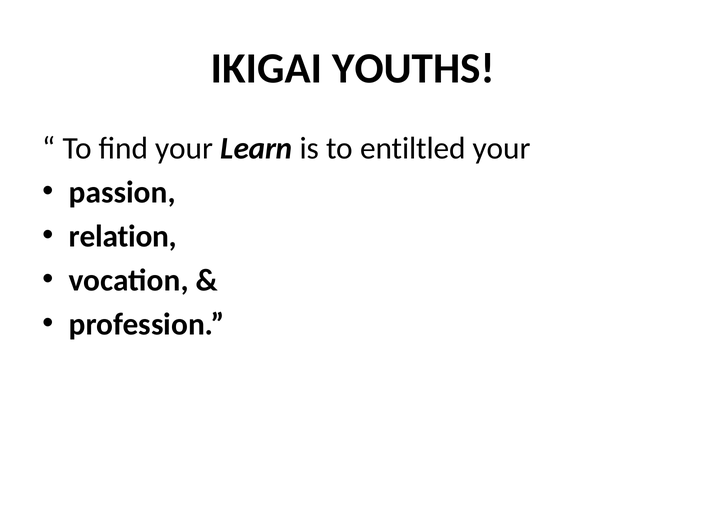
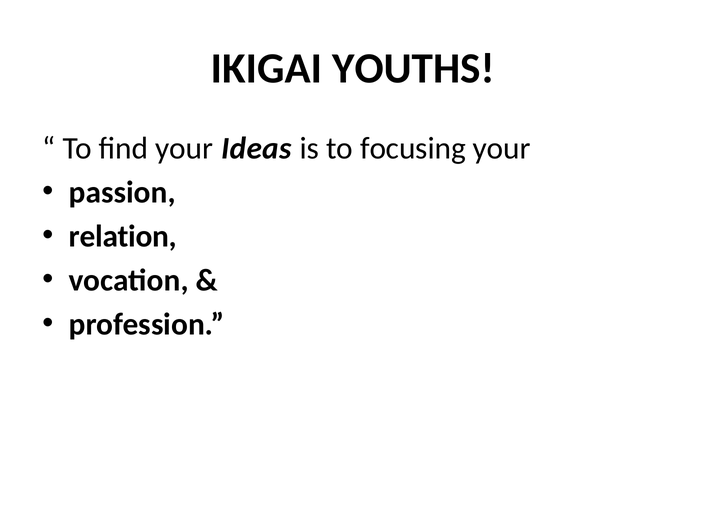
Learn: Learn -> Ideas (256, 148)
entiltled: entiltled -> focusing (413, 148)
